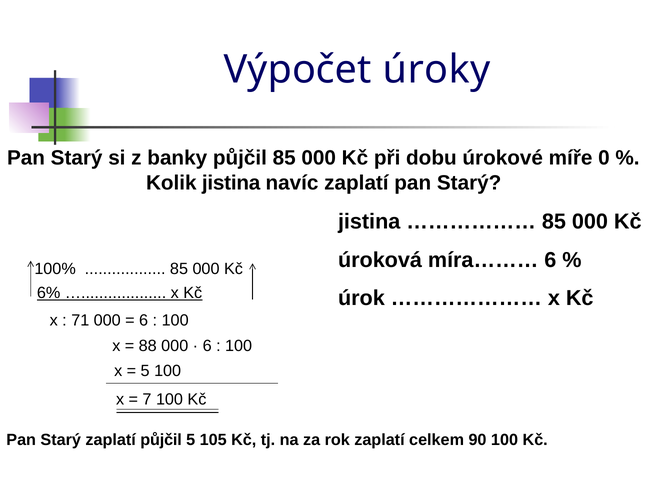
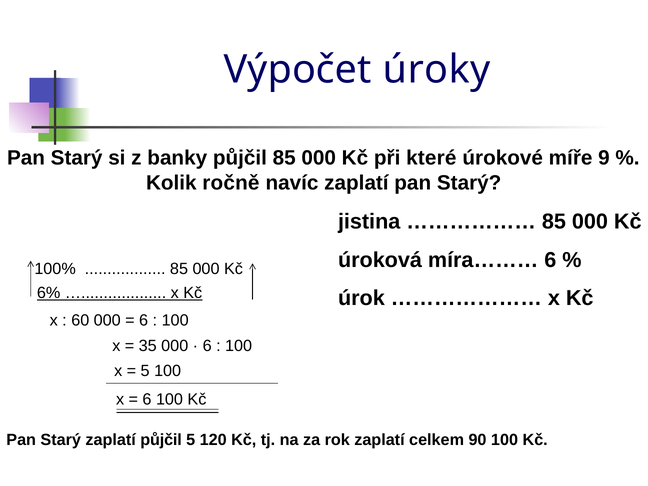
dobu: dobu -> které (431, 158)
0: 0 -> 9 (604, 158)
Kolik jistina: jistina -> ročně (231, 183)
71: 71 -> 60 (80, 320)
88: 88 -> 35 (148, 346)
7: 7 -> 6 (147, 399)
105: 105 -> 120 (213, 440)
